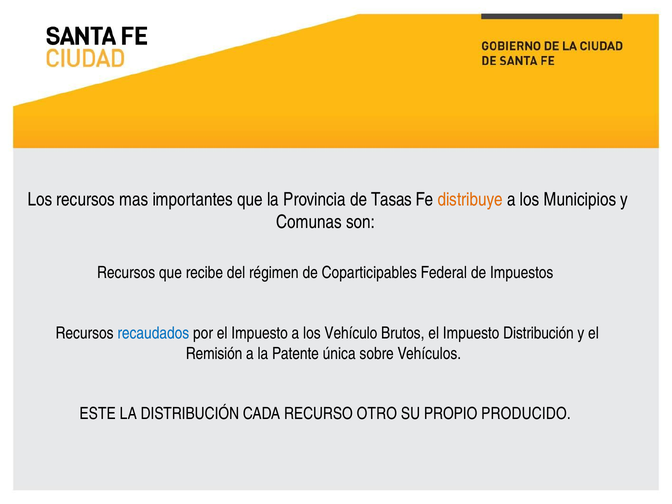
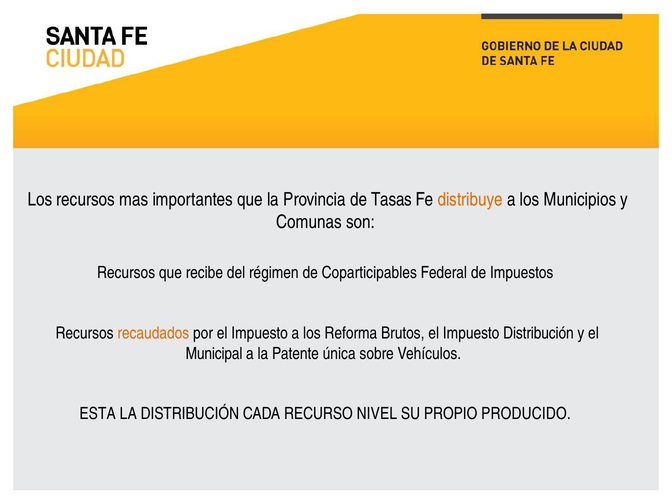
recaudados colour: blue -> orange (153, 333)
Vehículo: Vehículo -> Reforma (351, 333)
Remisión: Remisión -> Municipal (214, 353)
ESTE: ESTE -> ESTA (98, 414)
OTRO: OTRO -> NIVEL (377, 414)
